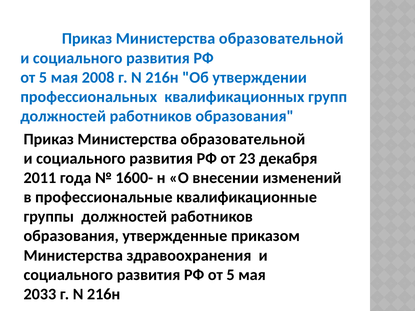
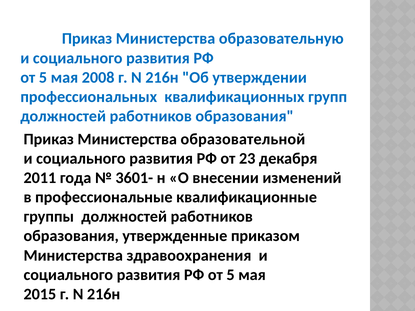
образовательной: образовательной -> образовательную (281, 38)
1600-: 1600- -> 3601- (134, 178)
2033: 2033 -> 2015 (40, 294)
